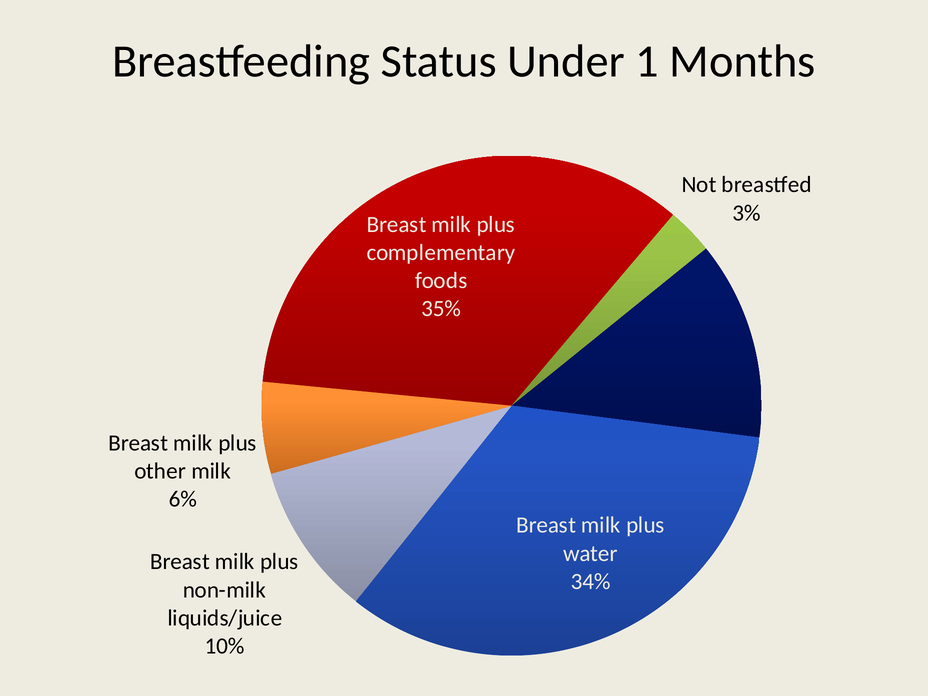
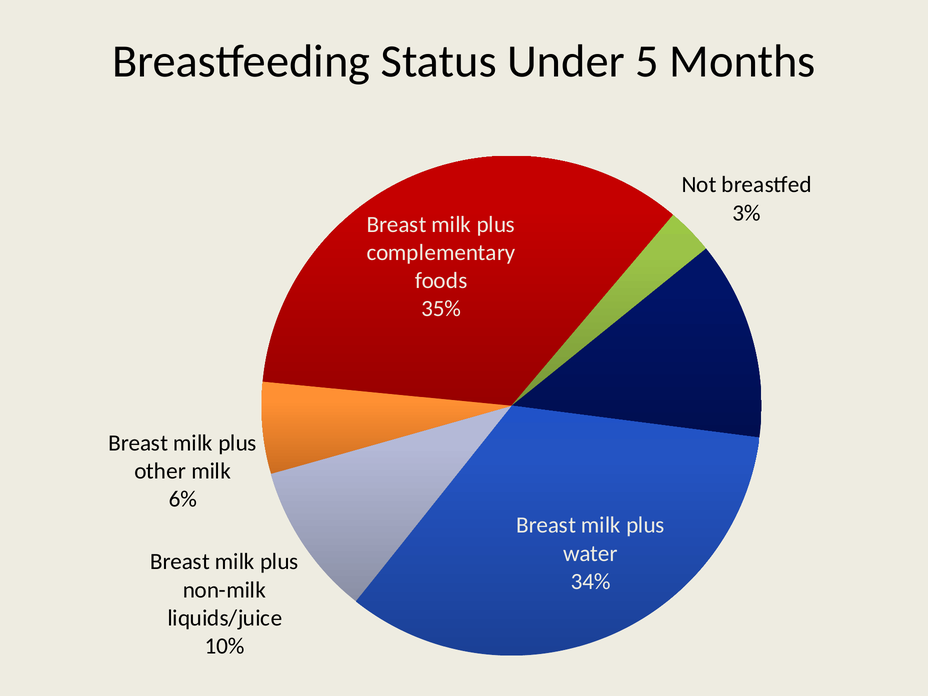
1: 1 -> 5 (647, 61)
